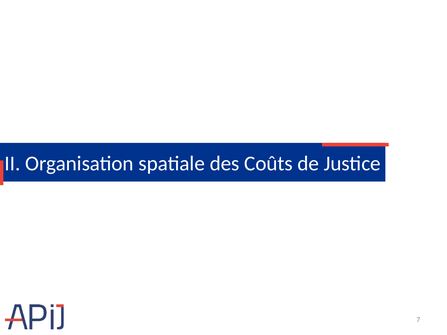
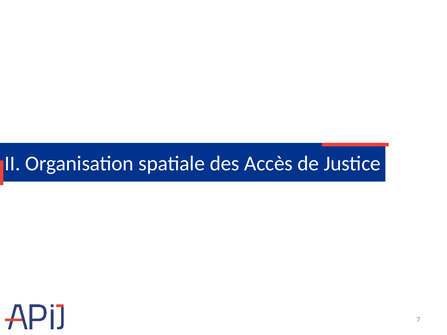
Coûts: Coûts -> Accès (269, 164)
